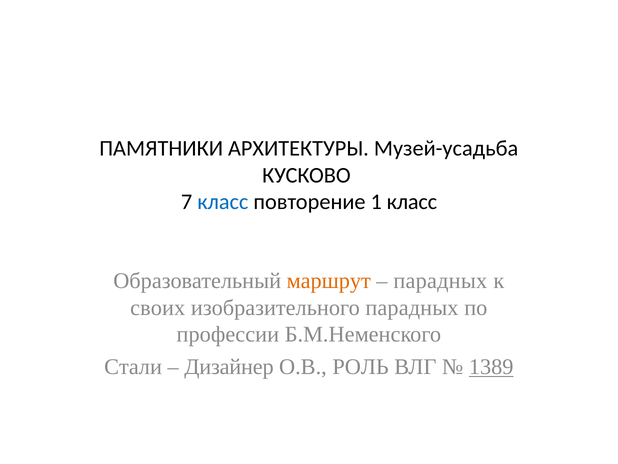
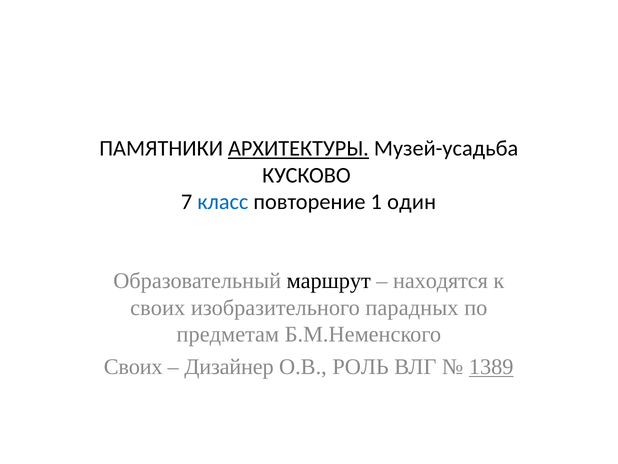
АРХИТЕКТУРЫ underline: none -> present (298, 148)
1 класс: класс -> один (412, 202)
маршрут colour: orange -> black (329, 281)
парадных: парадных -> находятся (440, 281)
профессии: профессии -> предметам (228, 334)
Стали: Стали -> Своих (133, 366)
